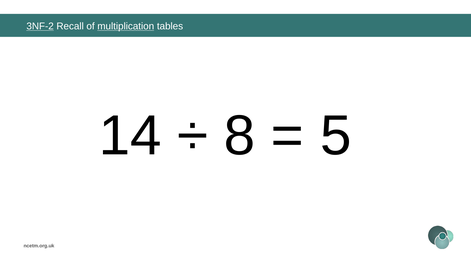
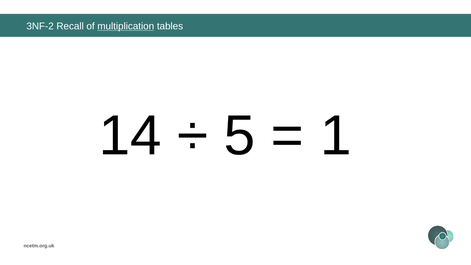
3NF-2 underline: present -> none (40, 26)
8: 8 -> 5 (239, 136)
5: 5 -> 1 (336, 136)
